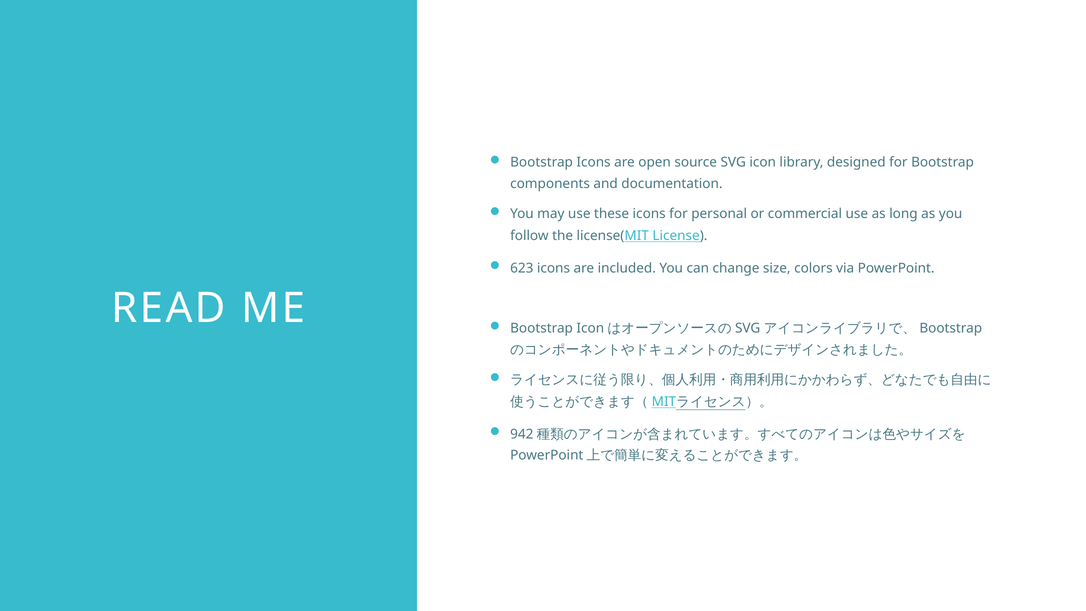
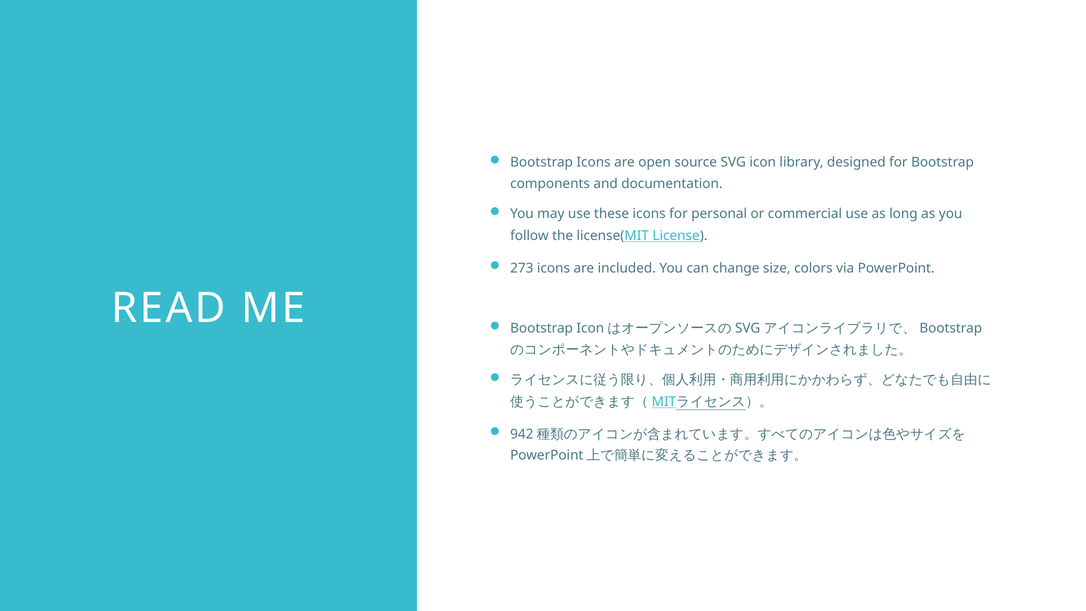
623: 623 -> 273 (522, 268)
